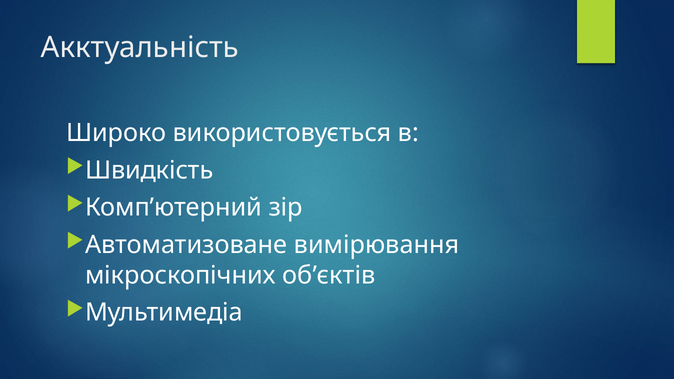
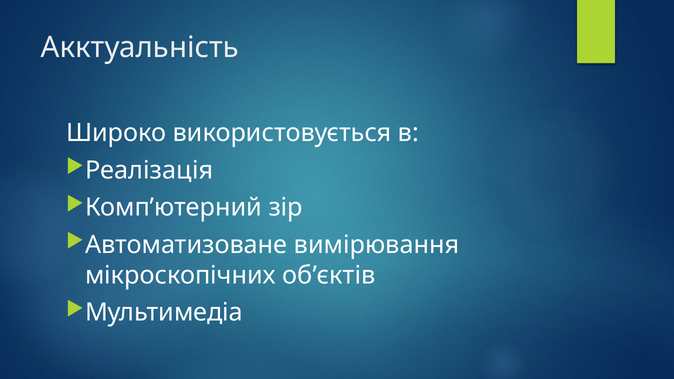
Швидкість: Швидкість -> Реалізація (149, 170)
